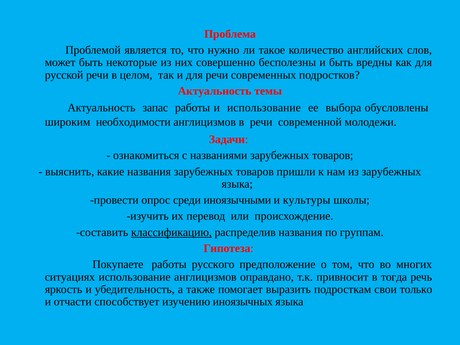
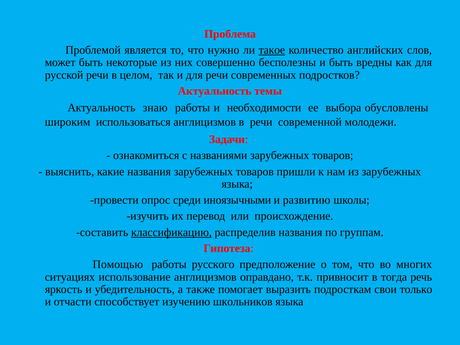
такое underline: none -> present (272, 50)
запас: запас -> знаю (155, 108)
и использование: использование -> необходимости (264, 108)
необходимости: необходимости -> использоваться (133, 122)
культуры: культуры -> развитию (307, 200)
Покупаете: Покупаете -> Помощью (118, 264)
иноязычных: иноязычных -> школьников (243, 302)
